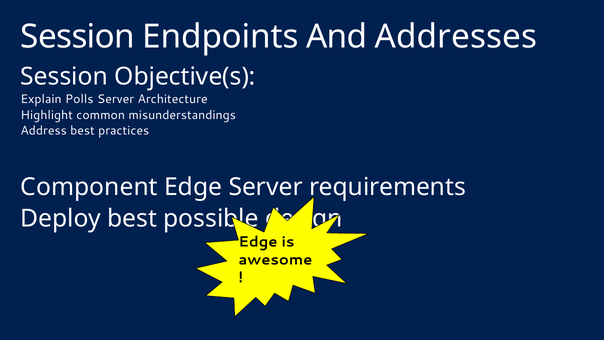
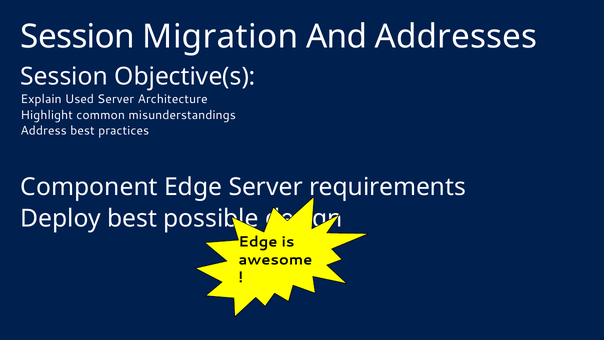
Endpoints: Endpoints -> Migration (220, 37)
Polls: Polls -> Used (79, 99)
